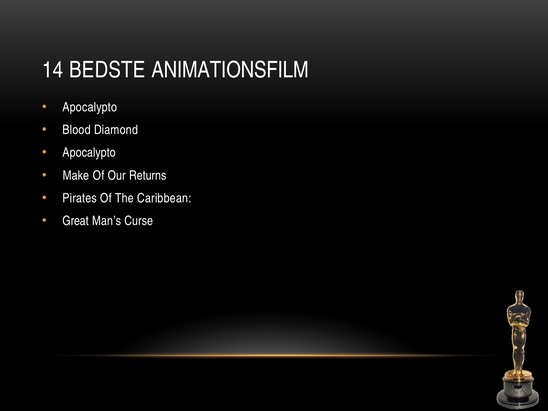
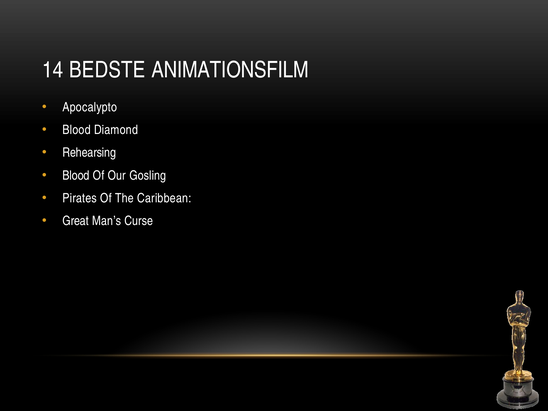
Apocalypto: Apocalypto -> Rehearsing (89, 153)
Make: Make -> Blood (76, 175)
Returns: Returns -> Gosling (148, 175)
